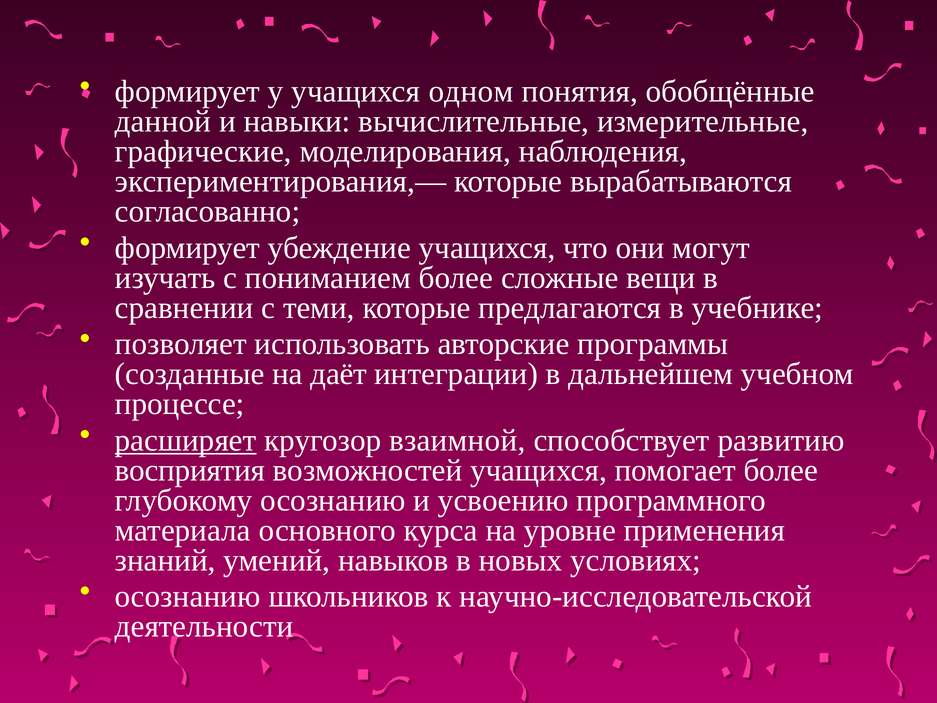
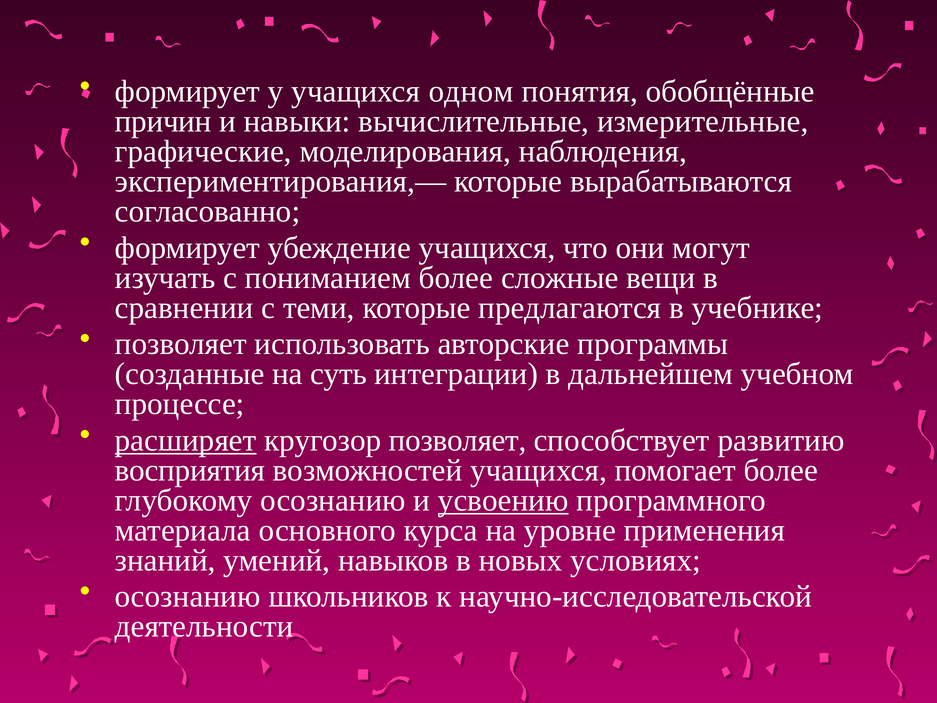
данной: данной -> причин (163, 122)
даёт: даёт -> суть (339, 374)
кругозор взаимной: взаимной -> позволяет (458, 440)
усвоению underline: none -> present (503, 500)
